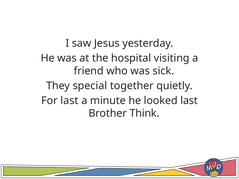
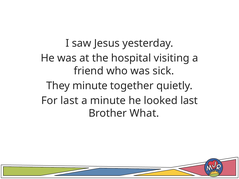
They special: special -> minute (90, 86)
Think: Think -> What (144, 113)
